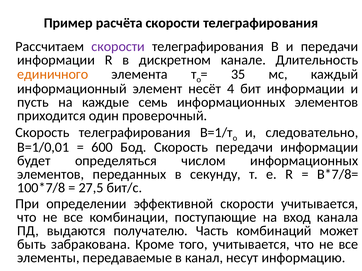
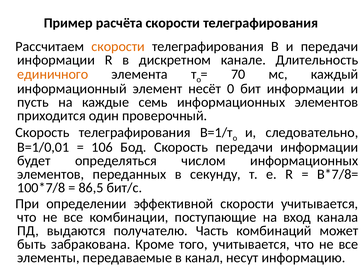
скорости colour: purple -> orange (118, 47)
35: 35 -> 70 (238, 74)
4: 4 -> 0 (231, 89)
600: 600 -> 106 (102, 147)
27,5: 27,5 -> 86,5 (91, 188)
